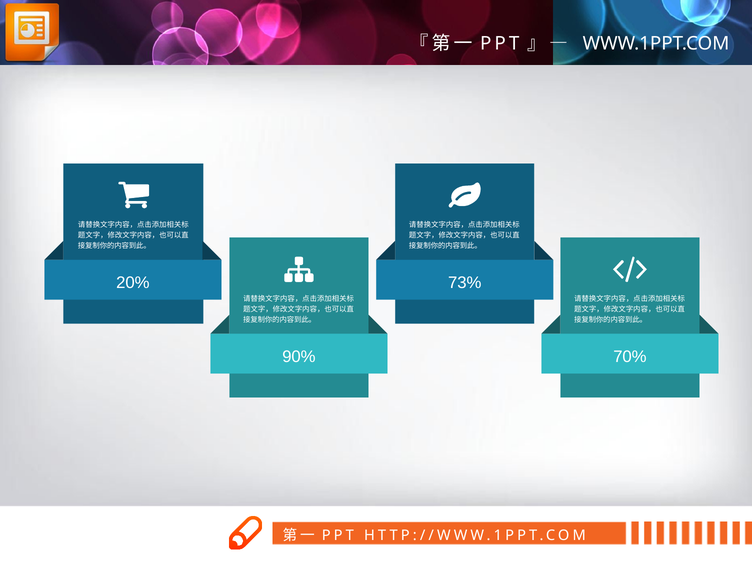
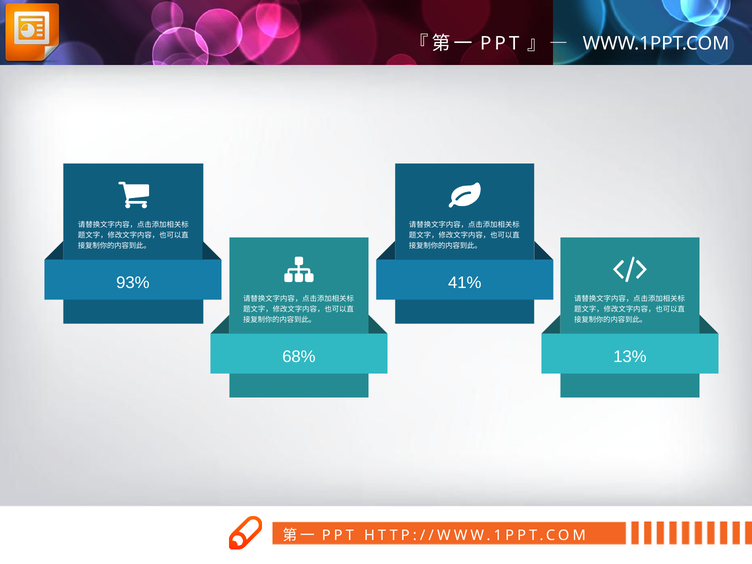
20%: 20% -> 93% (133, 283)
73%: 73% -> 41% (465, 283)
90%: 90% -> 68% (299, 357)
70%: 70% -> 13% (630, 357)
